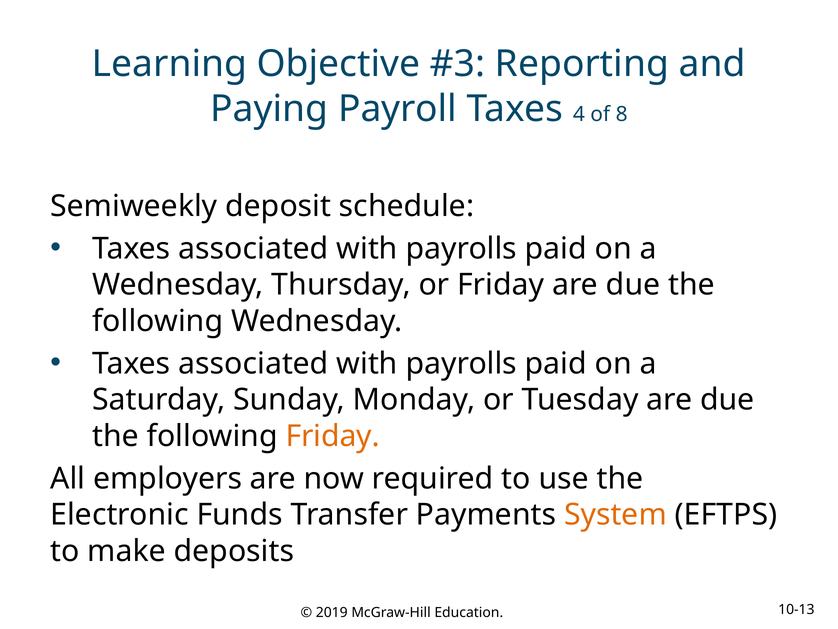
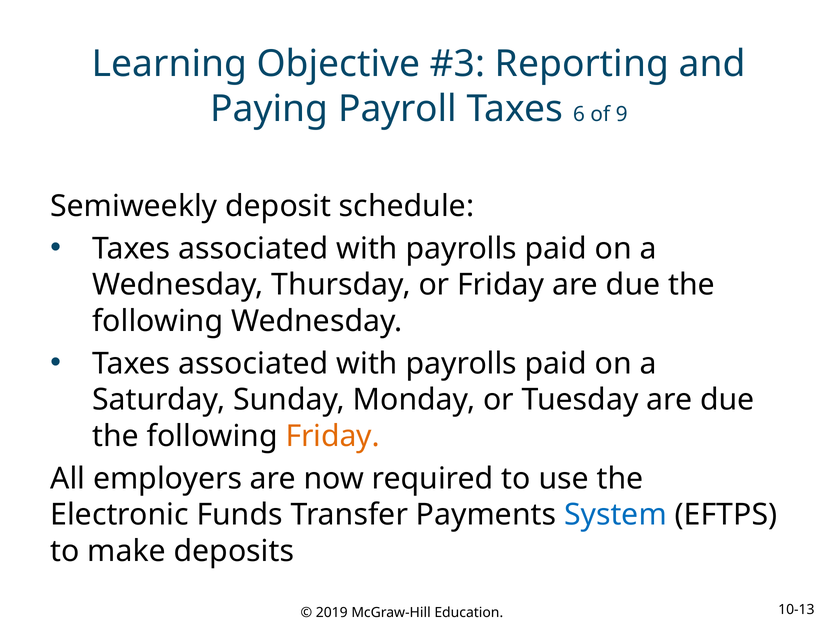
4: 4 -> 6 (579, 114)
8: 8 -> 9 (622, 114)
System colour: orange -> blue (615, 514)
